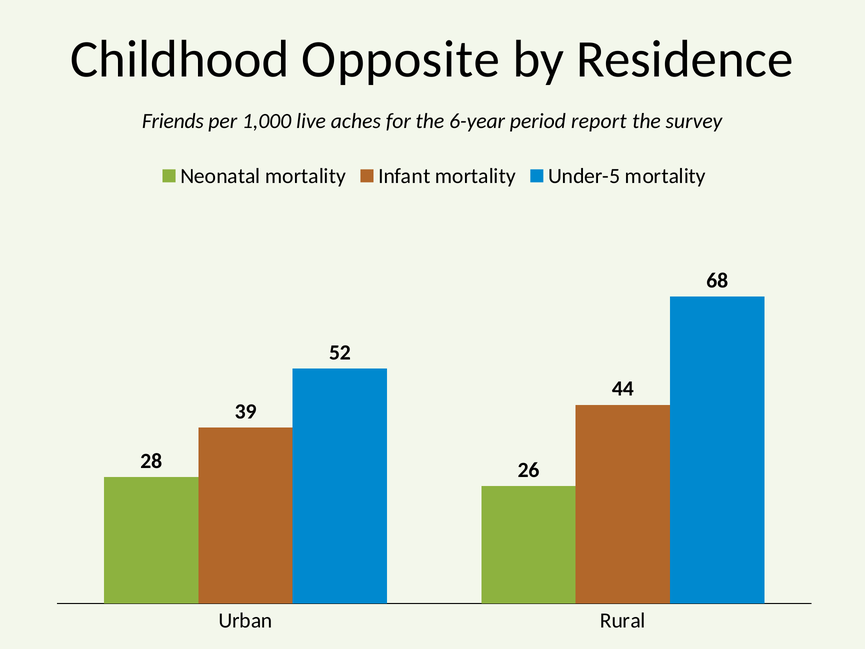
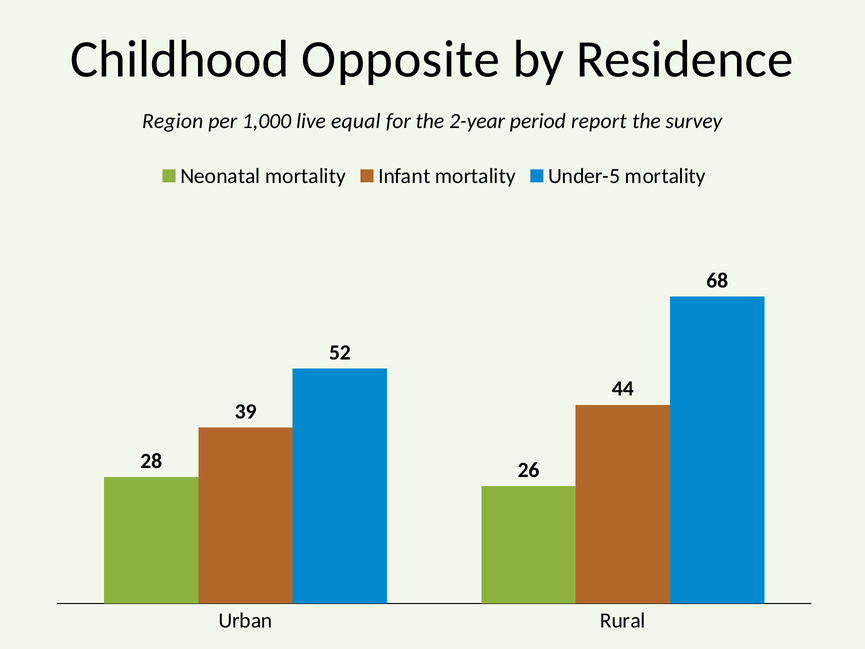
Friends: Friends -> Region (173, 121)
aches: aches -> equal (356, 121)
6-year: 6-year -> 2-year (477, 121)
